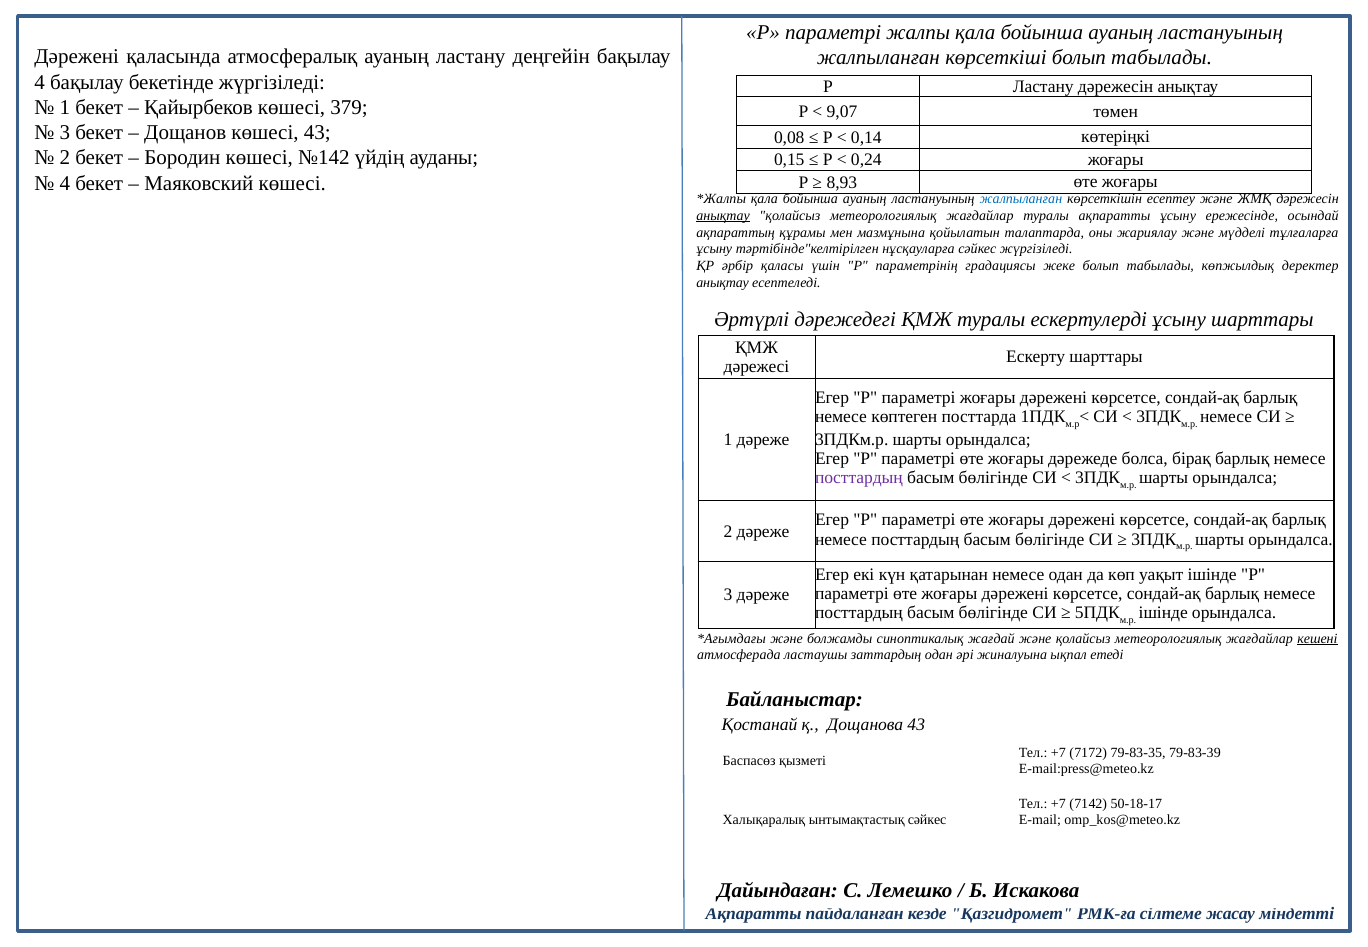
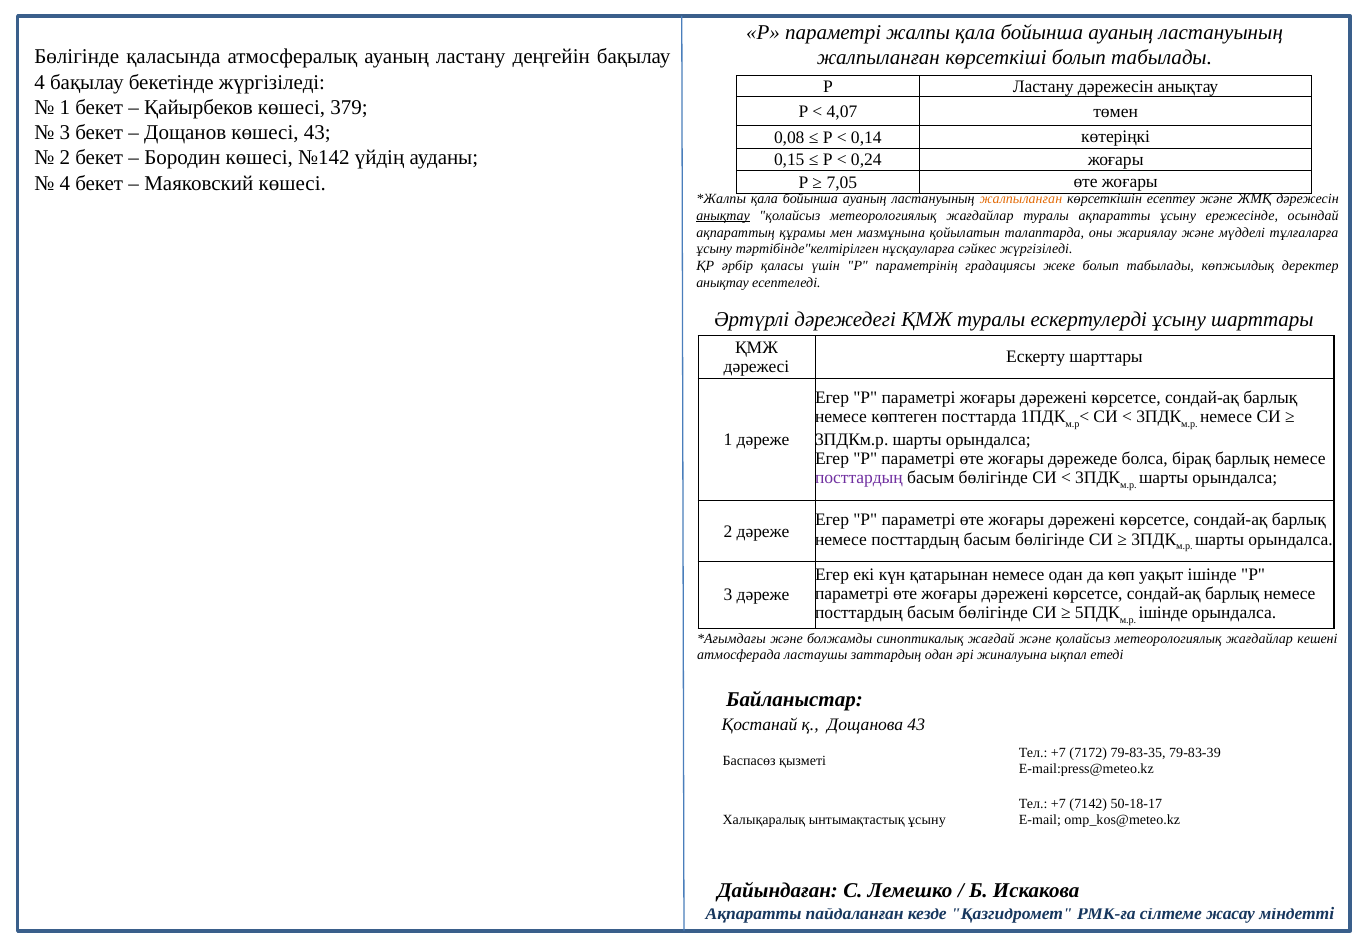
Дәрежені: Дәрежені -> Бөлігінде (77, 57)
9,07: 9,07 -> 4,07 (842, 112)
8,93: 8,93 -> 7,05 (842, 183)
жалпыланған colour: blue -> orange (1021, 199)
кешені underline: present -> none (1317, 639)
ынтымақтастық сәйкес: сәйкес -> ұсыну (927, 820)
